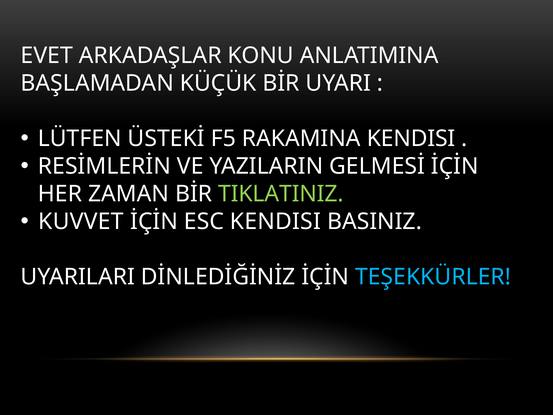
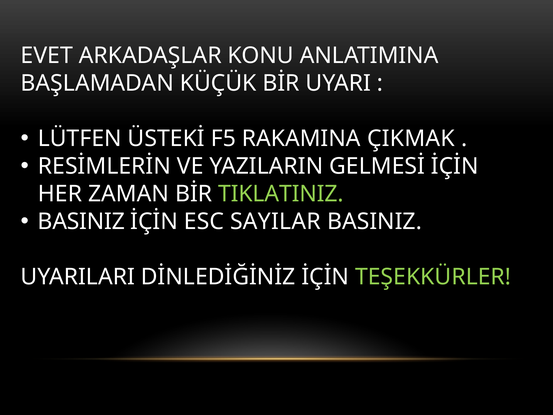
RAKAMINA KENDISI: KENDISI -> ÇIKMAK (411, 139)
KUVVET: KUVVET -> BASINIZ (81, 222)
ESC KENDISI: KENDISI -> SAYILAR (275, 222)
TEŞEKKÜRLER colour: light blue -> light green (433, 277)
